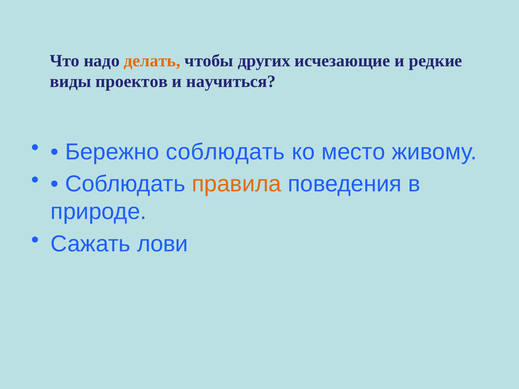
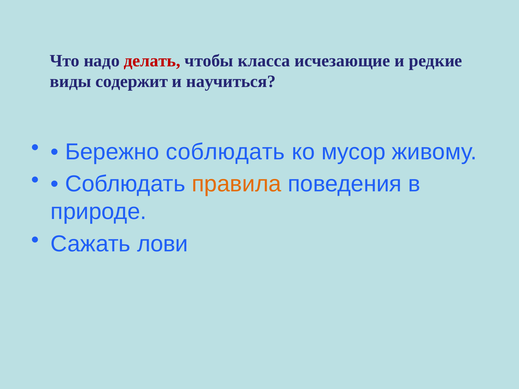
делать colour: orange -> red (152, 61)
других: других -> класса (264, 61)
проектов: проектов -> содержит (132, 81)
место: место -> мусор (353, 152)
